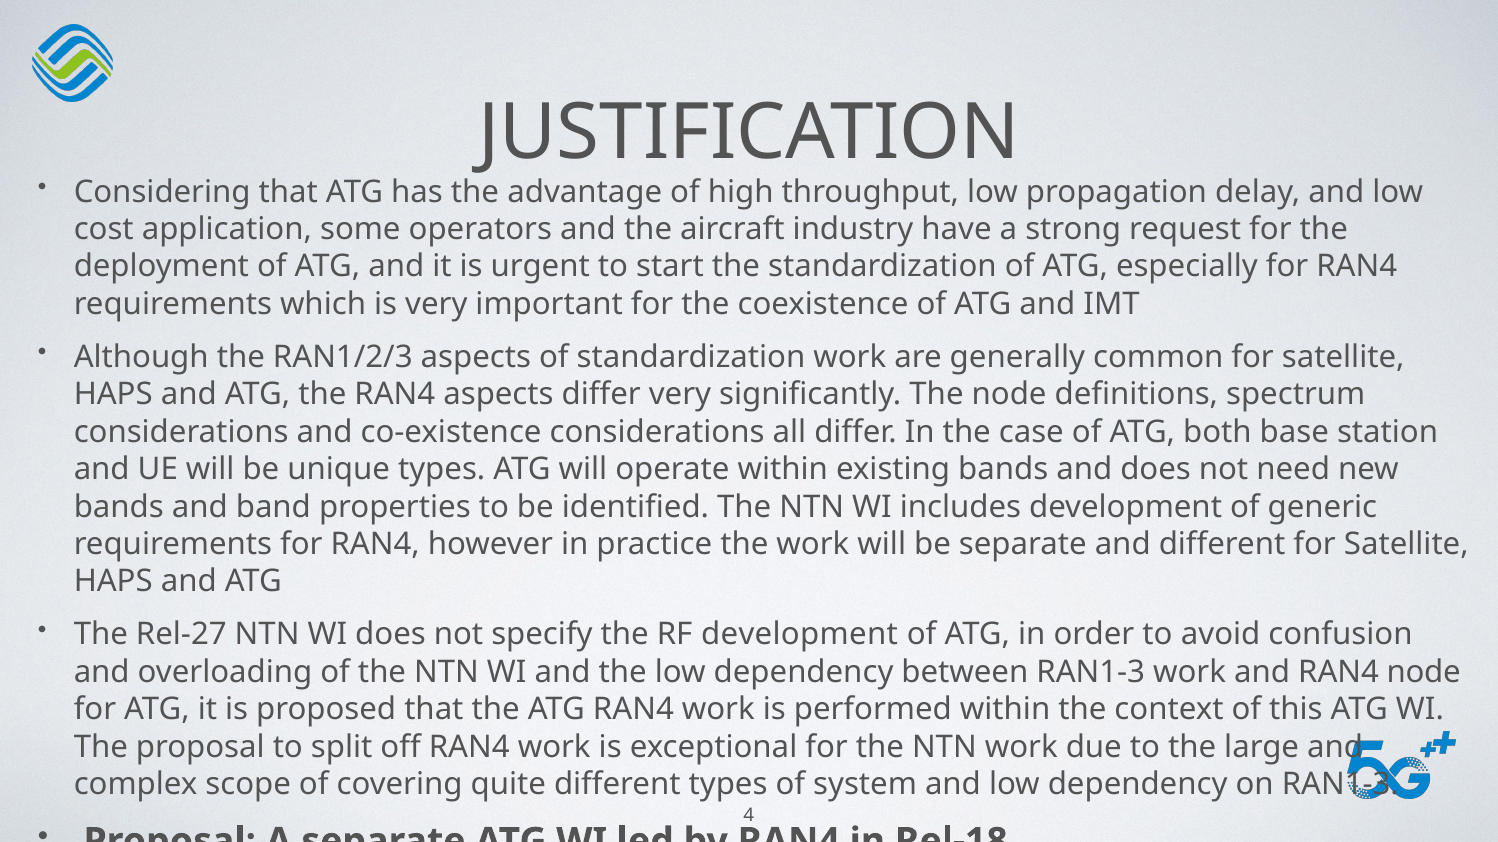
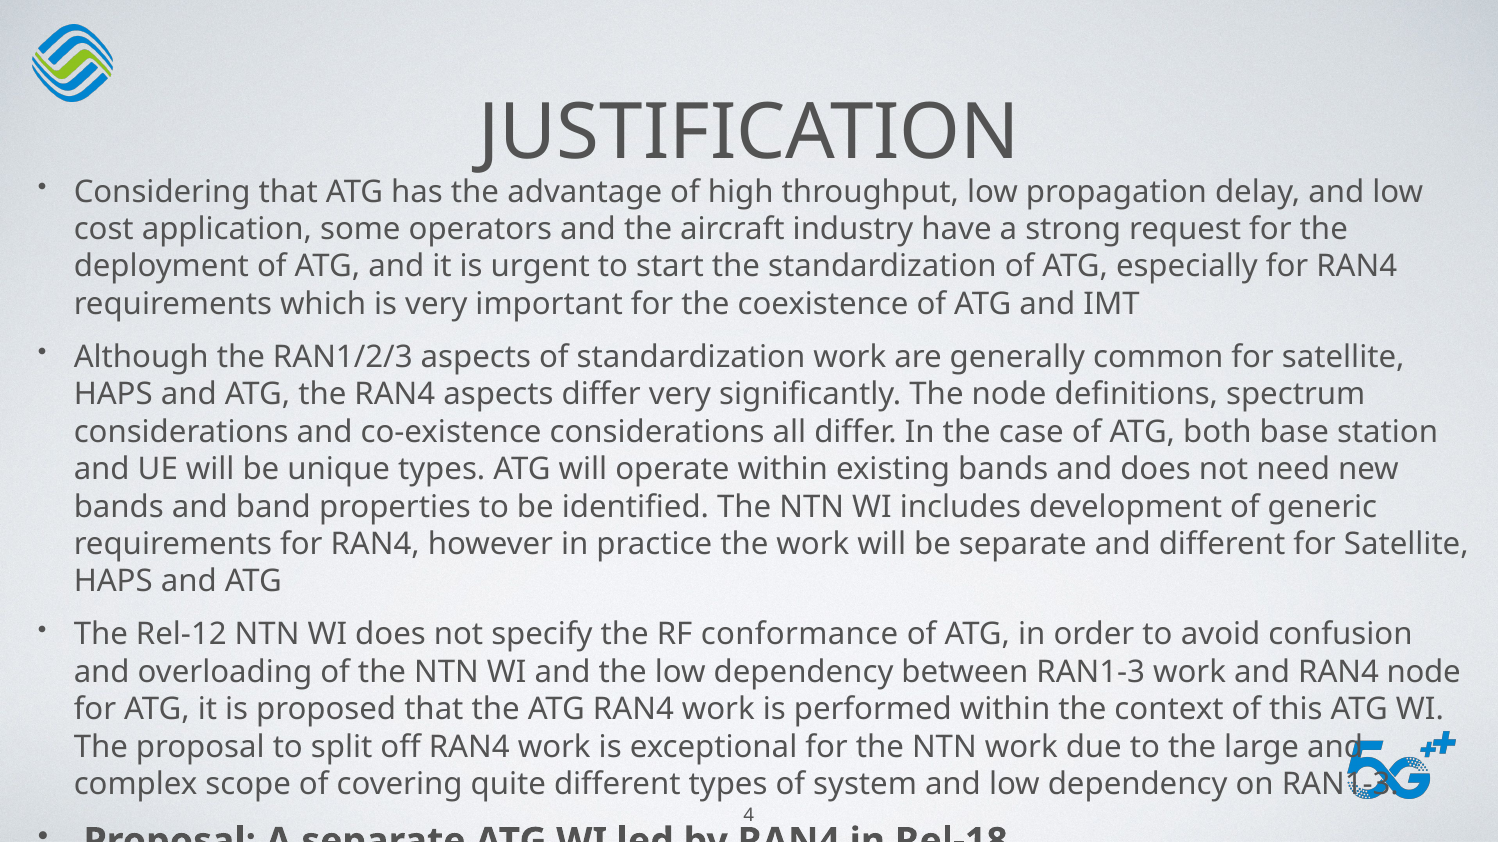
Rel-27: Rel-27 -> Rel-12 (181, 635)
RF development: development -> conformance (800, 635)
